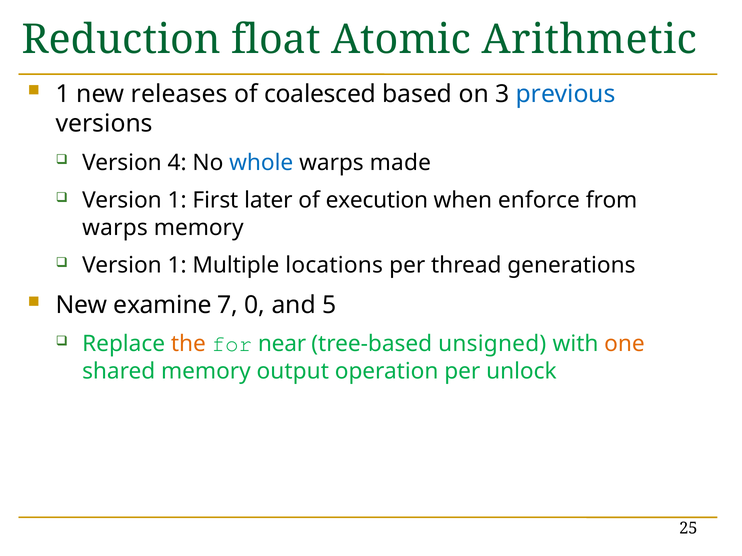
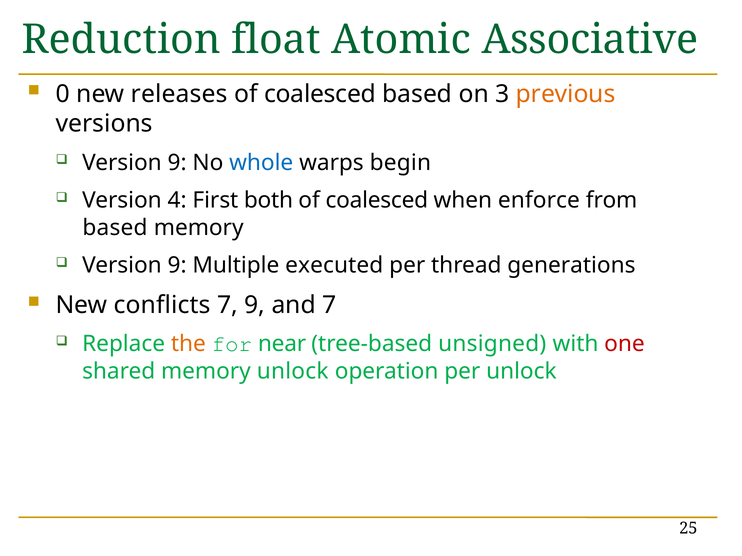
Arithmetic: Arithmetic -> Associative (590, 40)
1: 1 -> 0 (63, 94)
previous colour: blue -> orange (566, 94)
4: 4 -> 9 (177, 163)
made: made -> begin (400, 163)
1: 1 -> 4 (177, 201)
later: later -> both (268, 201)
execution: execution -> coalesced (377, 201)
warps: warps -> based (115, 228)
1: 1 -> 9 (177, 266)
locations: locations -> executed (334, 266)
examine: examine -> conflicts (162, 305)
7 0: 0 -> 9 (255, 305)
and 5: 5 -> 7 (329, 305)
one colour: orange -> red (624, 344)
memory output: output -> unlock (293, 371)
